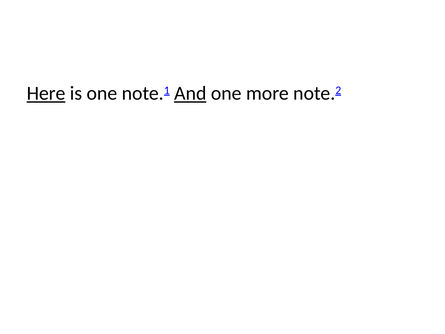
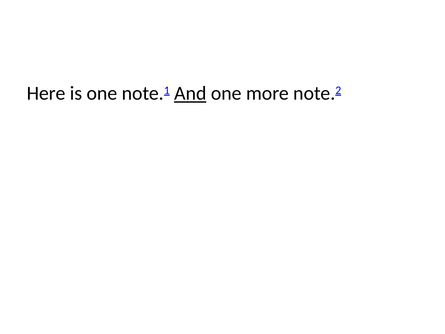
Here underline: present -> none (46, 93)
